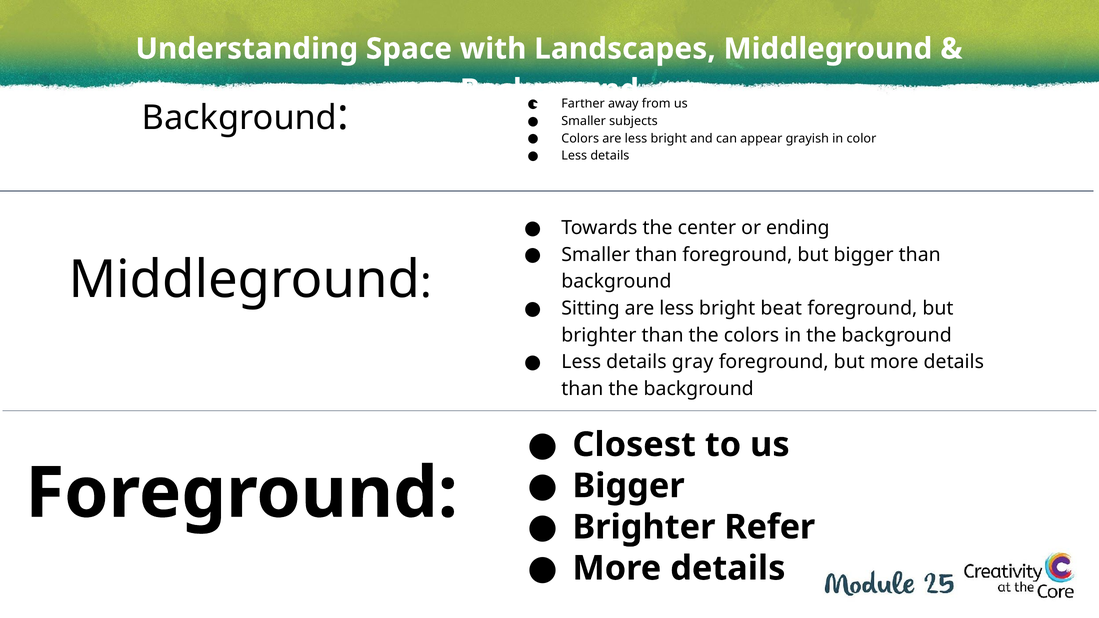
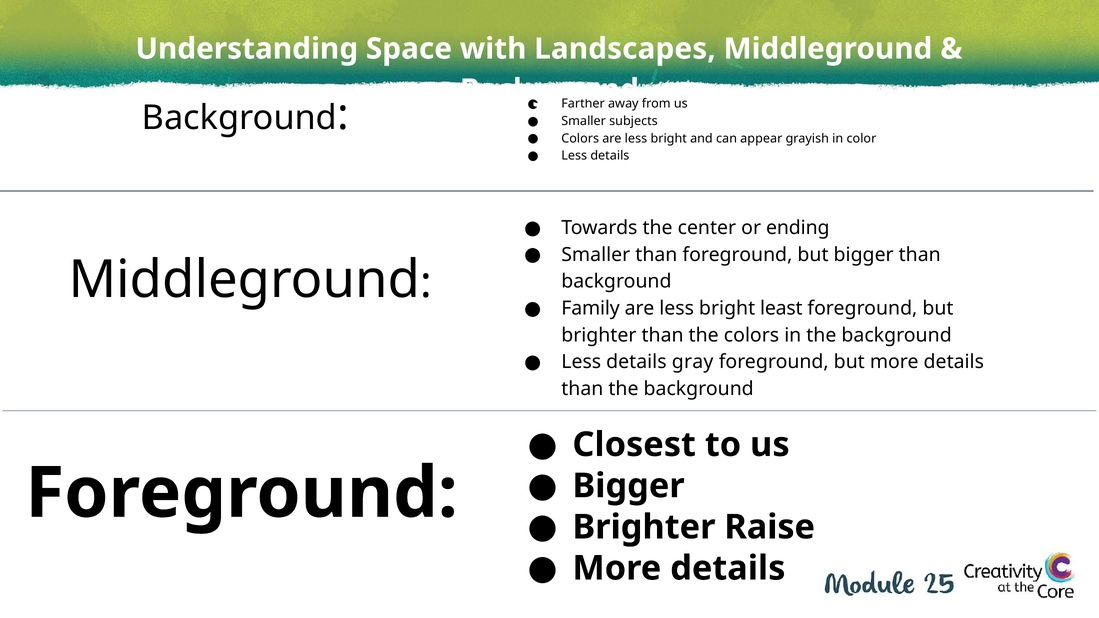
Sitting: Sitting -> Family (591, 308)
beat: beat -> least (781, 308)
Refer: Refer -> Raise (770, 527)
